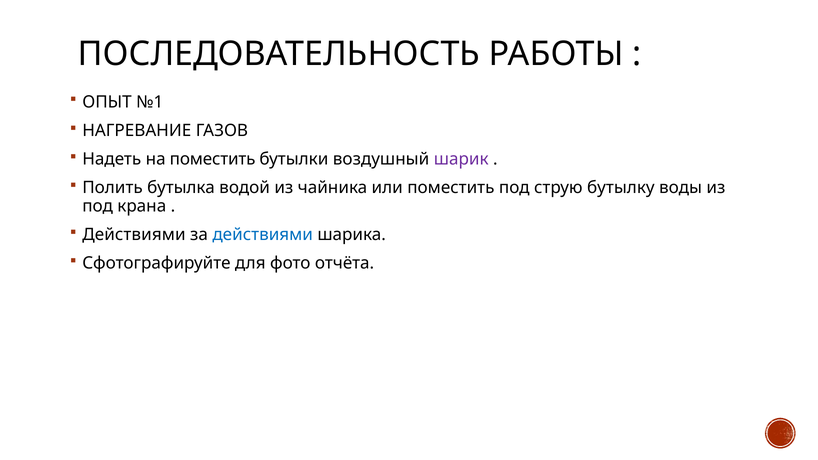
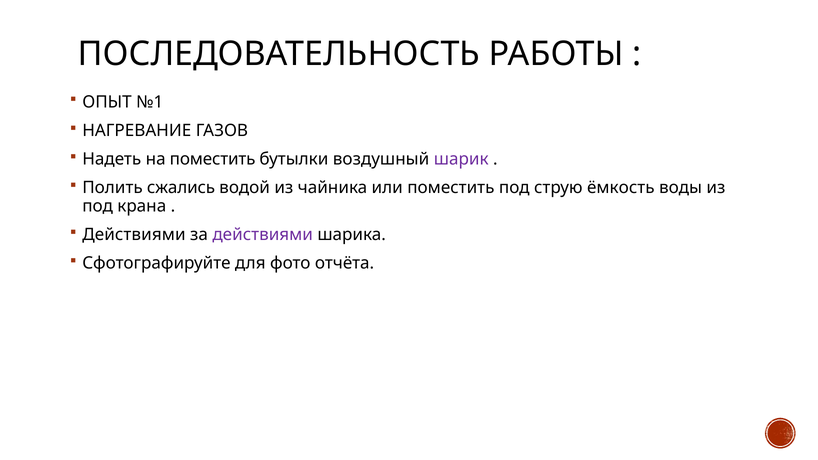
бутылка: бутылка -> сжались (181, 188)
бутылку: бутылку -> ёмкость (621, 188)
действиями colour: blue -> purple (263, 235)
